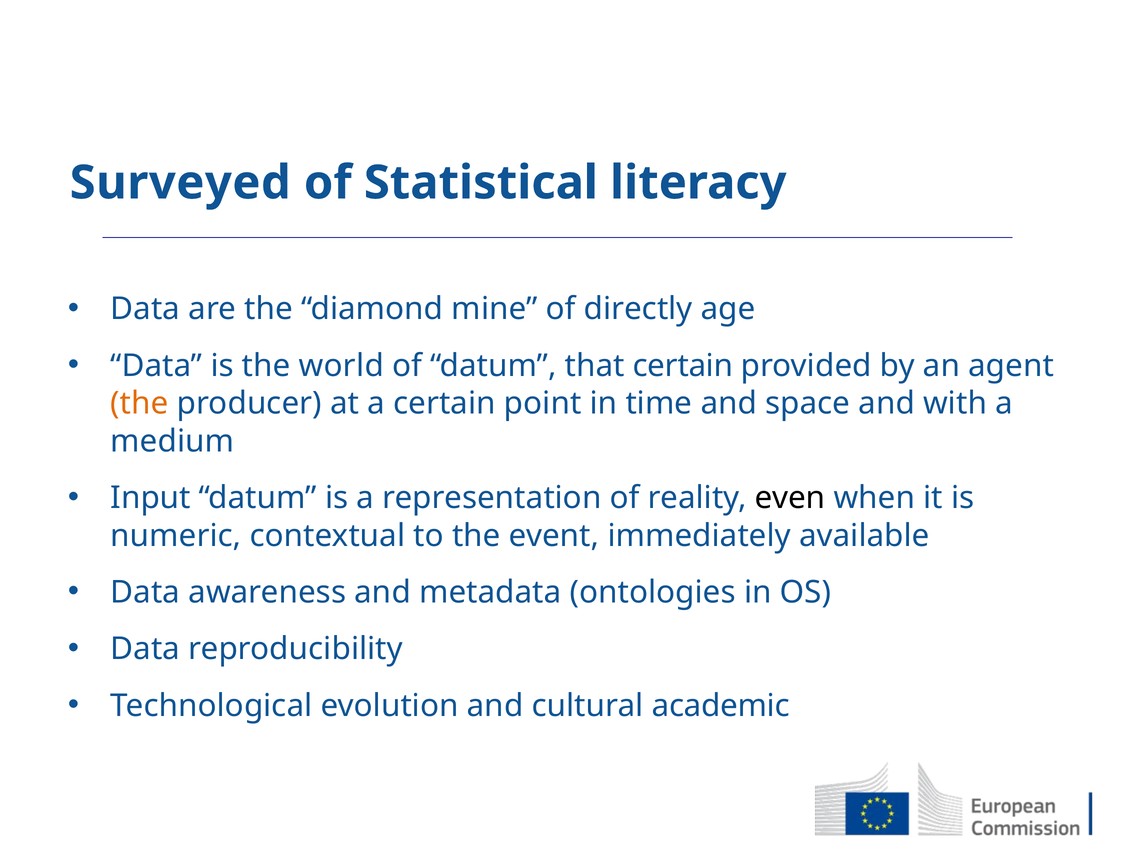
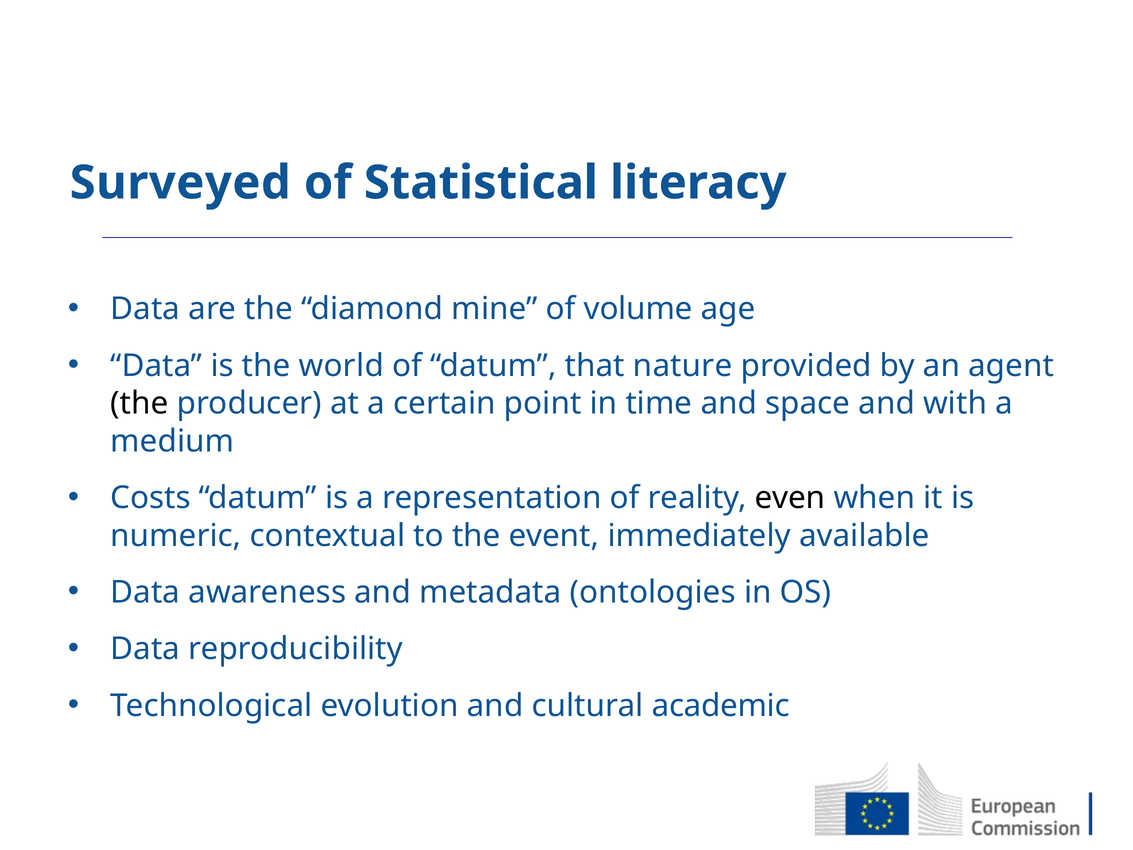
directly: directly -> volume (638, 309)
that certain: certain -> nature (683, 366)
the colour: orange -> black (139, 403)
Input: Input -> Costs (151, 498)
